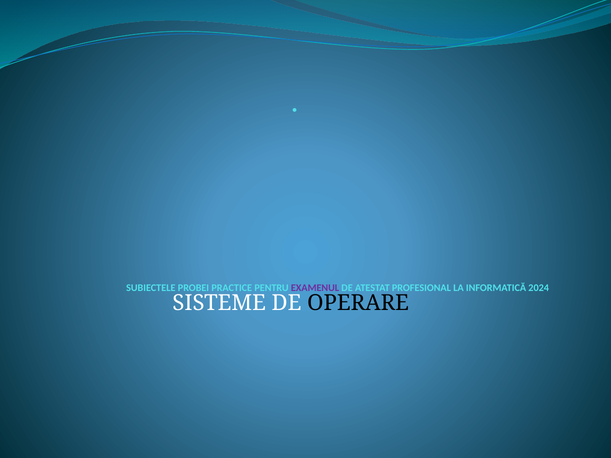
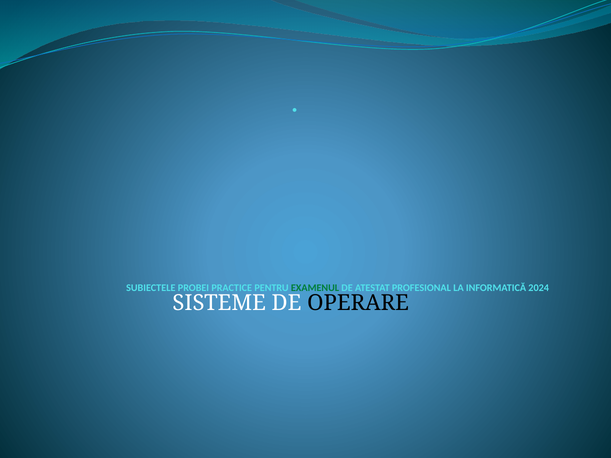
EXAMENUL colour: purple -> green (315, 288)
